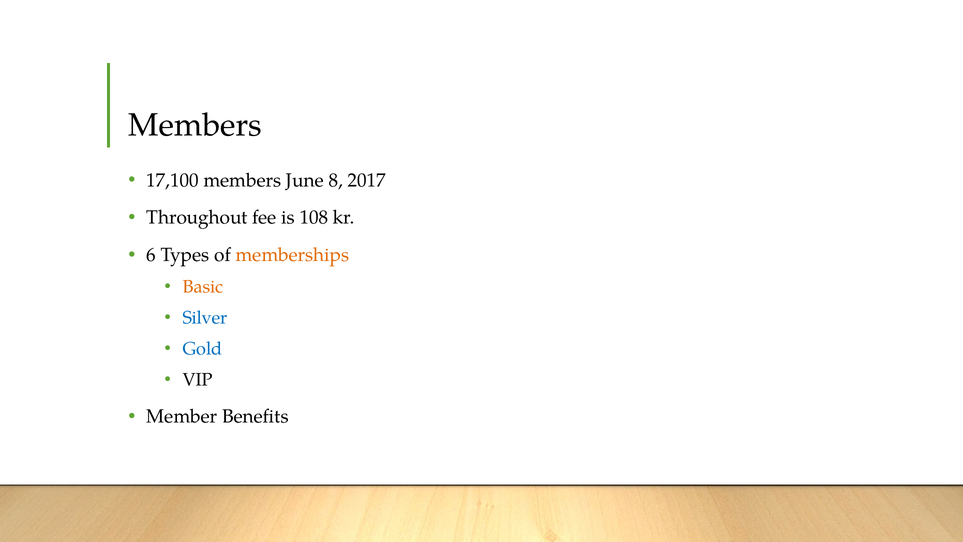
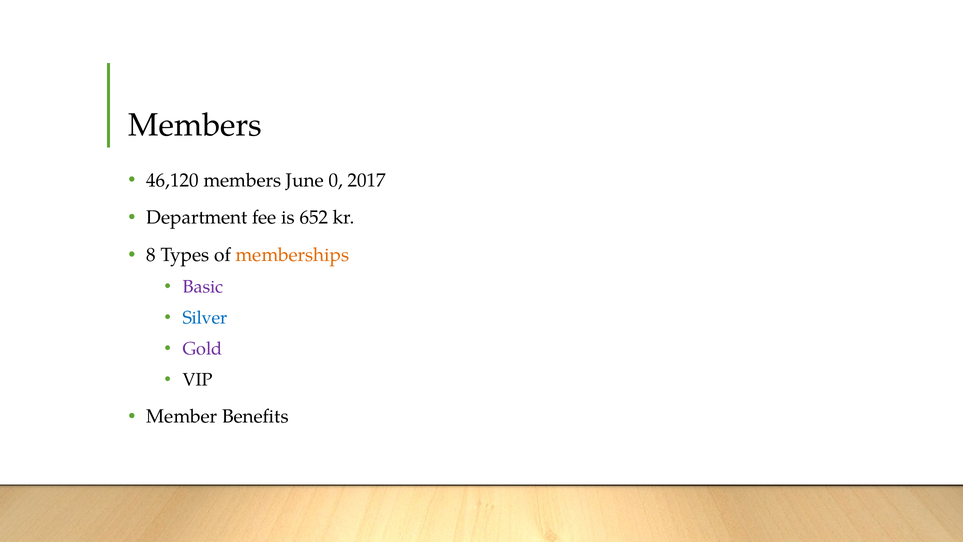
17,100: 17,100 -> 46,120 (173, 180)
8: 8 -> 0 (336, 180)
Throughout: Throughout -> Department (197, 218)
108: 108 -> 652 (314, 218)
6: 6 -> 8 (151, 255)
Basic colour: orange -> purple (203, 287)
Gold colour: blue -> purple (203, 349)
